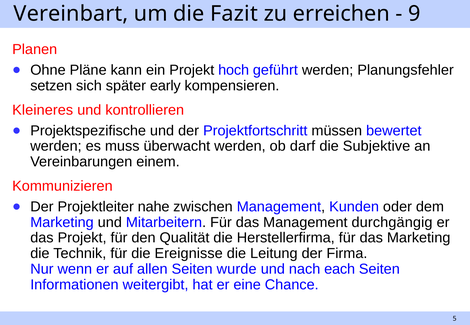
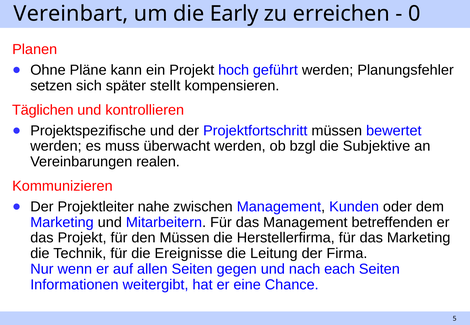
Fazit: Fazit -> Early (234, 14)
9: 9 -> 0 (414, 14)
early: early -> stellt (165, 86)
Kleineres: Kleineres -> Täglichen (43, 110)
darf: darf -> bzgl (303, 146)
einem: einem -> realen (158, 162)
durchgängig: durchgängig -> betreffenden (392, 223)
den Qualität: Qualität -> Müssen (185, 238)
wurde: wurde -> gegen (237, 269)
